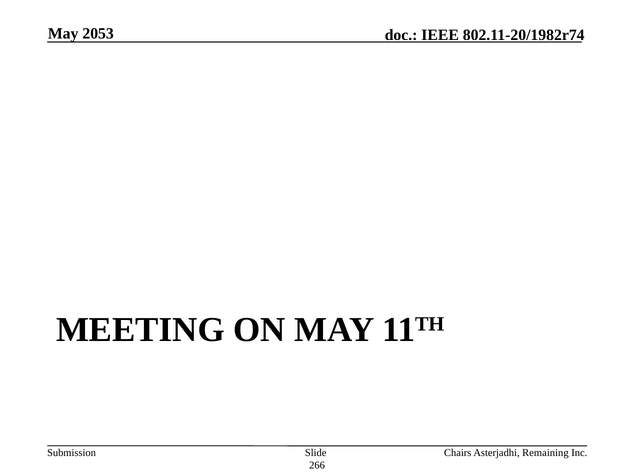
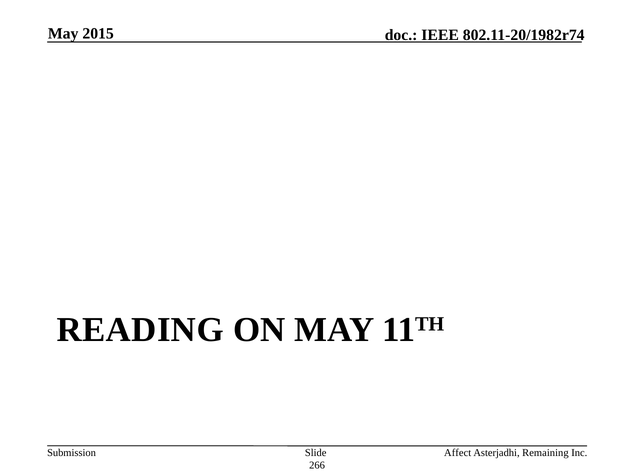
2053: 2053 -> 2015 (98, 33)
MEETING: MEETING -> READING (140, 330)
Chairs: Chairs -> Affect (458, 452)
